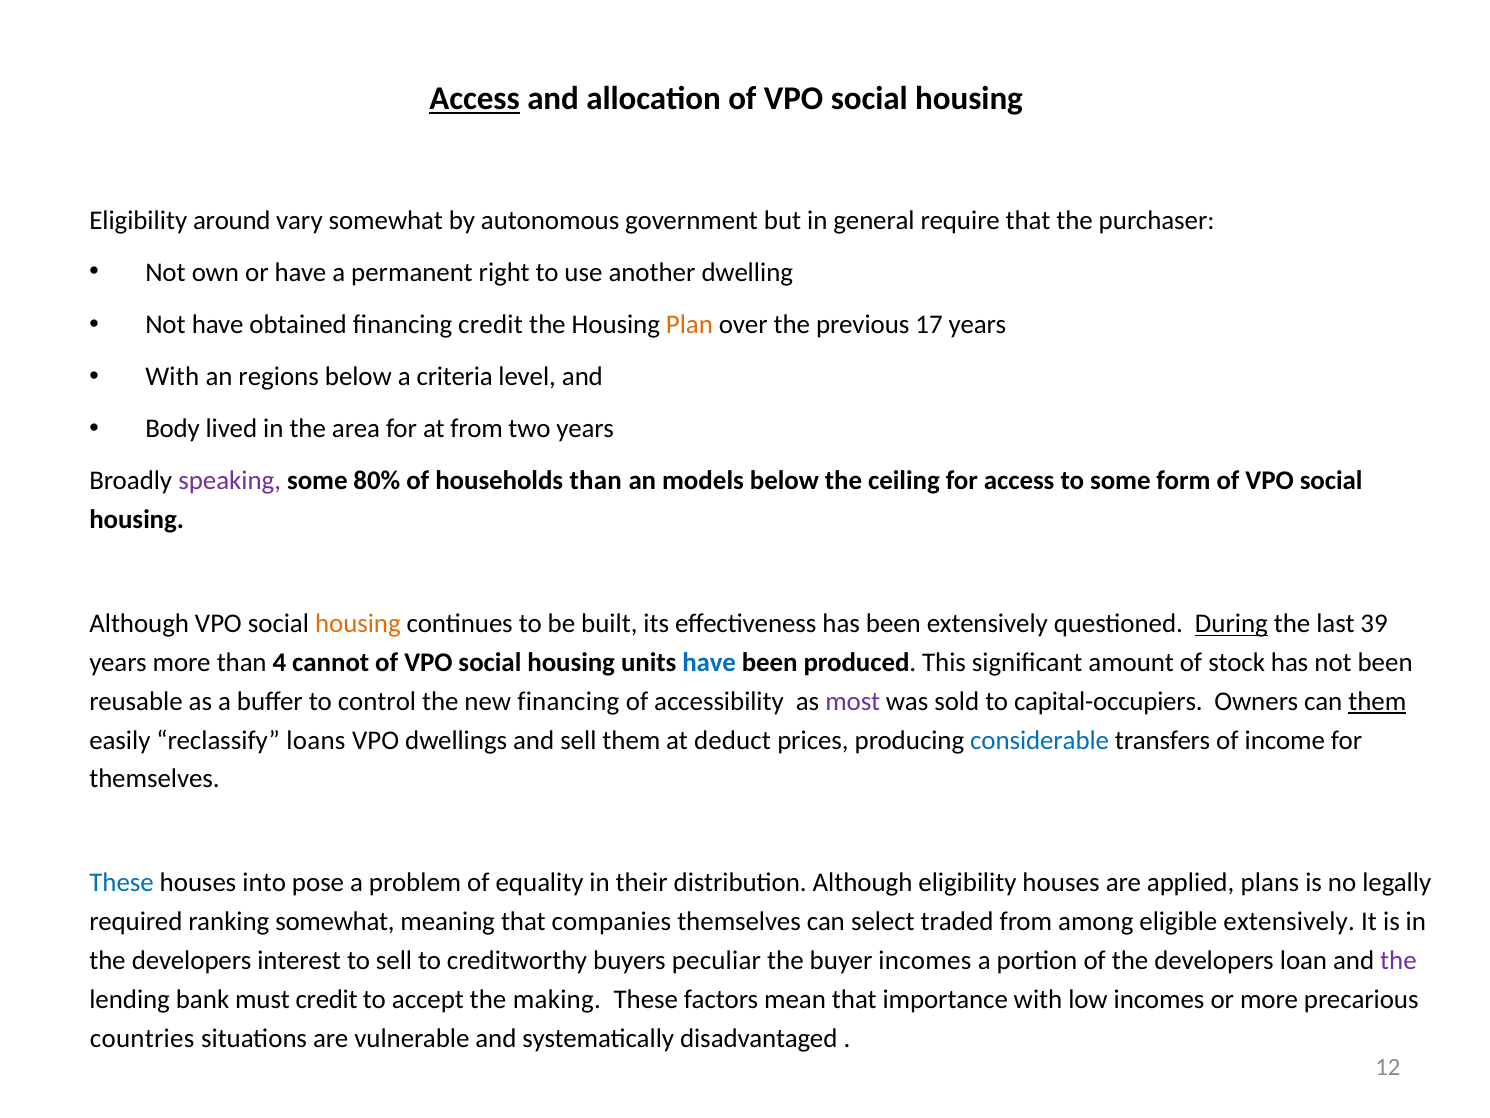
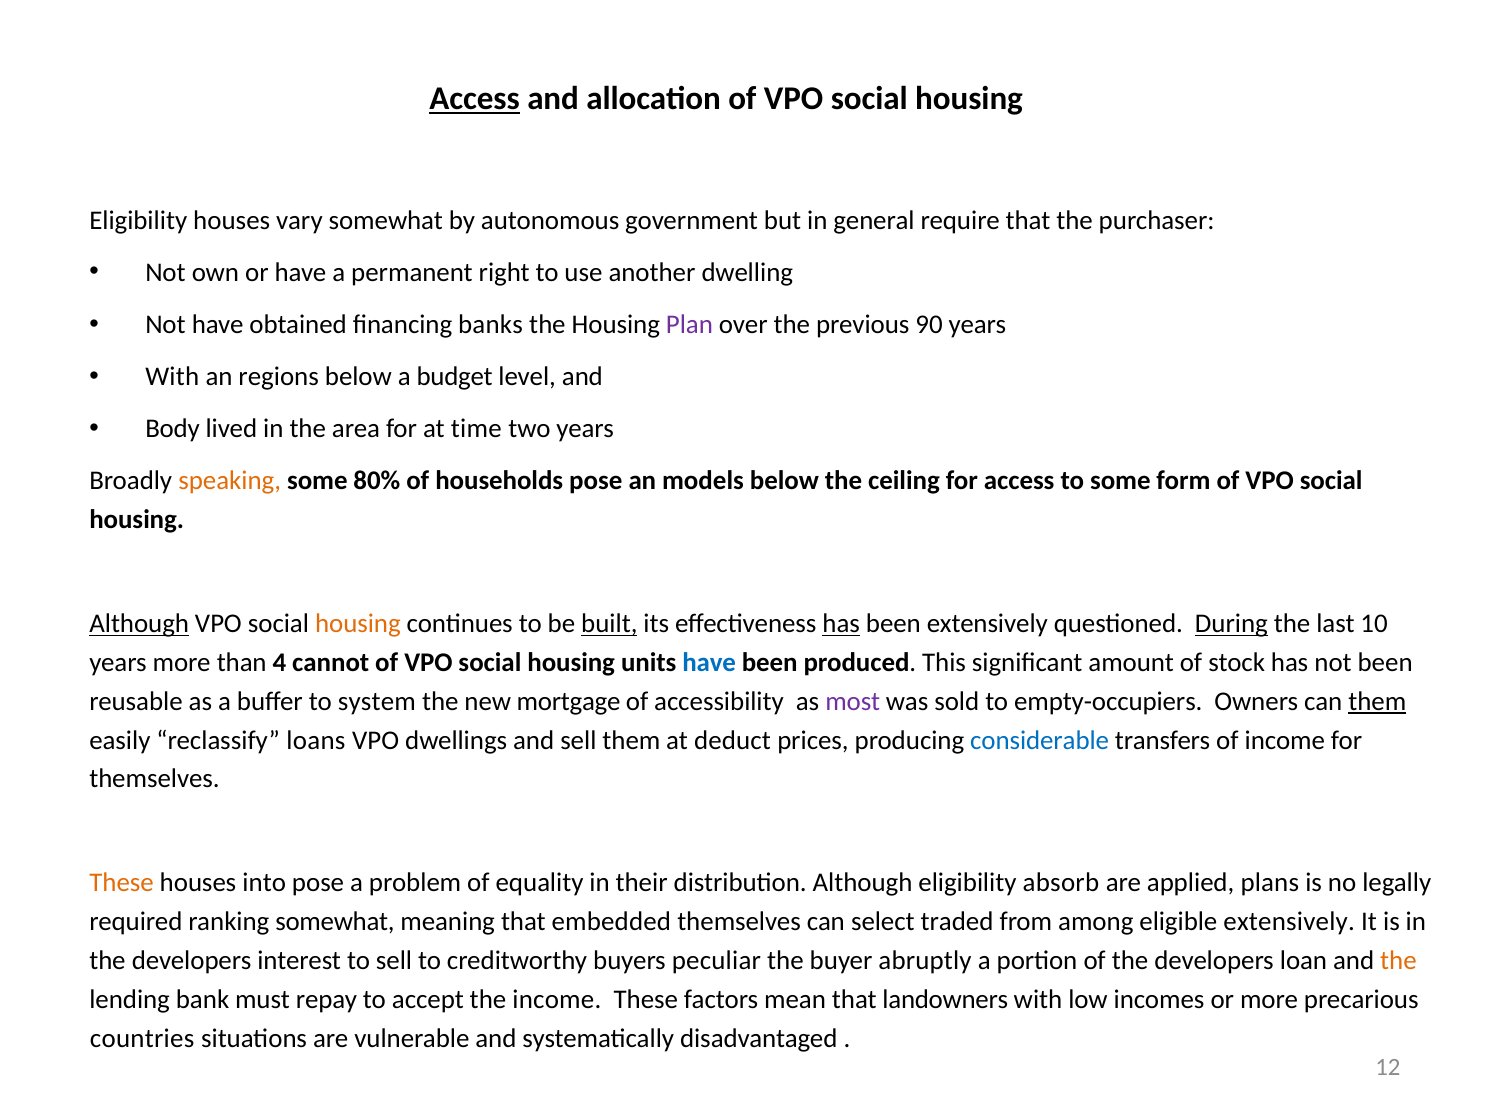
Eligibility around: around -> houses (232, 220)
financing credit: credit -> banks (491, 325)
Plan colour: orange -> purple (689, 325)
17: 17 -> 90 (929, 325)
criteria: criteria -> budget (455, 377)
at from: from -> time (476, 429)
speaking colour: purple -> orange (230, 481)
households than: than -> pose (596, 481)
Although underline: none -> present (139, 623)
built underline: none -> present (609, 623)
has underline: none -> present (841, 623)
39: 39 -> 10 (1374, 623)
control: control -> system (377, 701)
new financing: financing -> mortgage (569, 701)
capital-occupiers: capital-occupiers -> empty-occupiers (1108, 701)
These colour: blue -> orange (122, 883)
eligibility houses: houses -> absorb (1061, 883)
companies: companies -> embedded (611, 921)
buyer incomes: incomes -> abruptly (925, 960)
the colour: purple -> orange (1398, 960)
must credit: credit -> repay (327, 999)
the making: making -> income (557, 999)
importance: importance -> landowners (945, 999)
